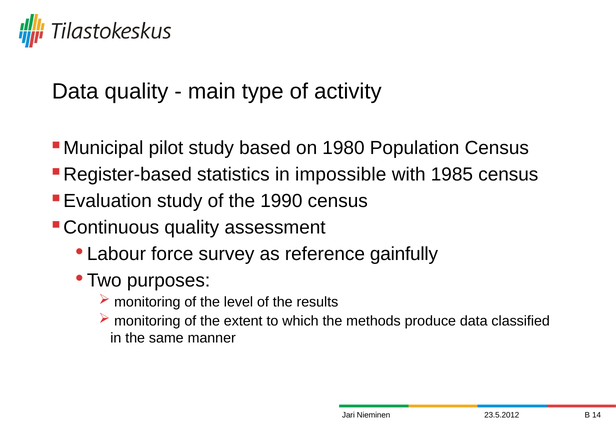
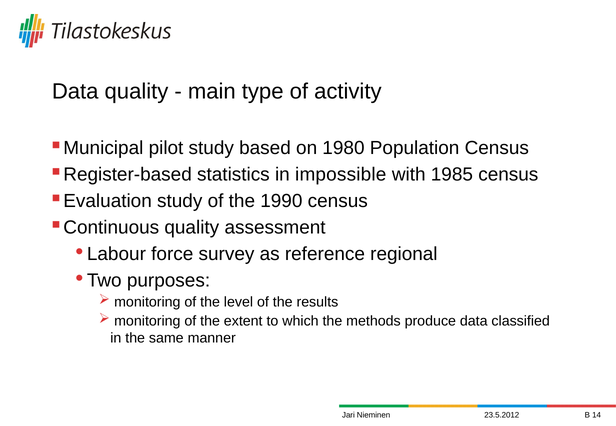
gainfully: gainfully -> regional (404, 254)
